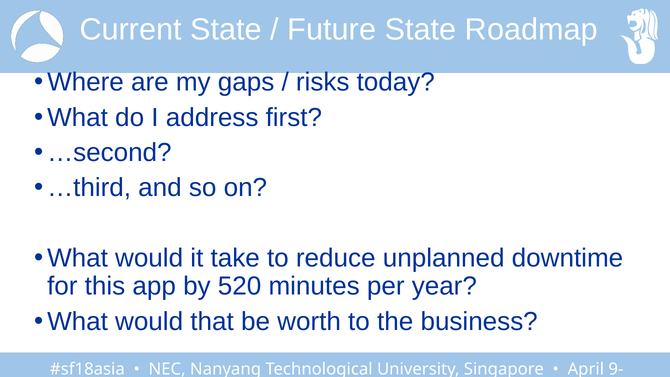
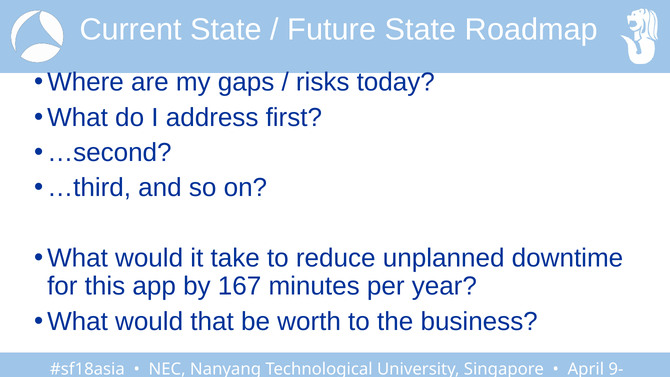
520: 520 -> 167 (240, 286)
